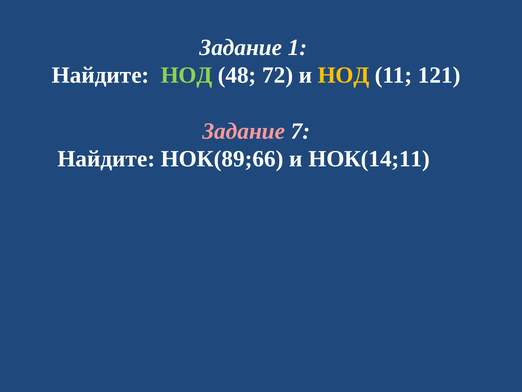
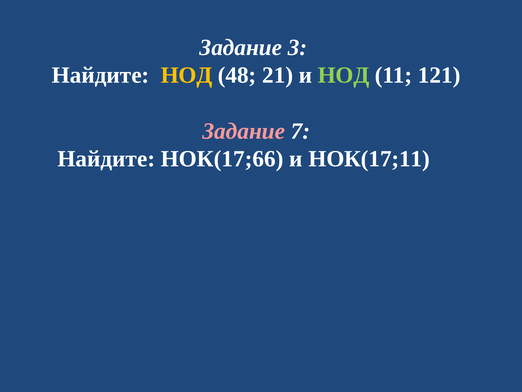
1: 1 -> 3 (298, 47)
НОД colour: light green -> yellow (187, 75)
72: 72 -> 21 (278, 75)
НОД colour: yellow -> light green (344, 75)
НОК(89;66: НОК(89;66 -> НОК(17;66 (222, 159)
НОК(14;11: НОК(14;11 -> НОК(17;11 (369, 159)
